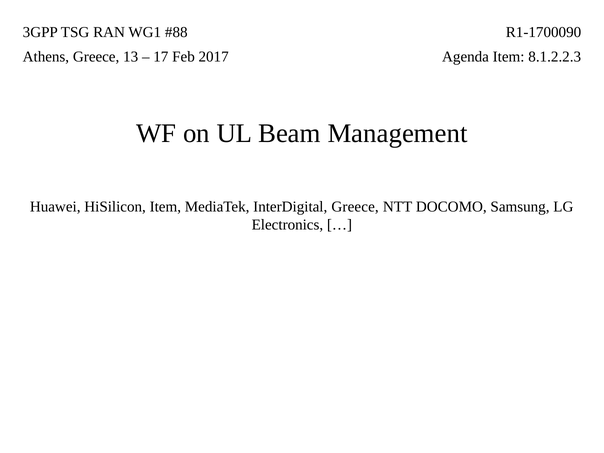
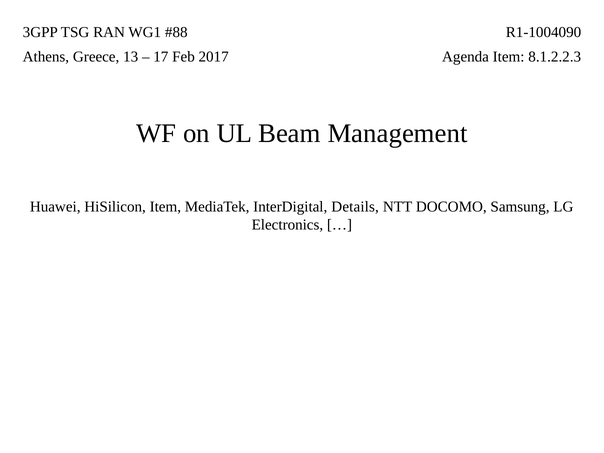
R1-1700090: R1-1700090 -> R1-1004090 (544, 32)
InterDigital Greece: Greece -> Details (355, 207)
